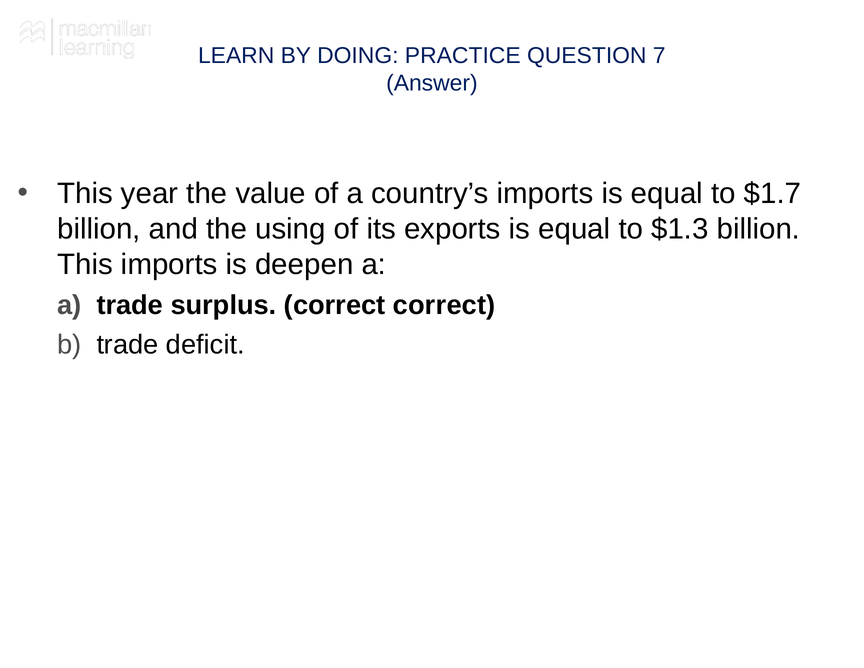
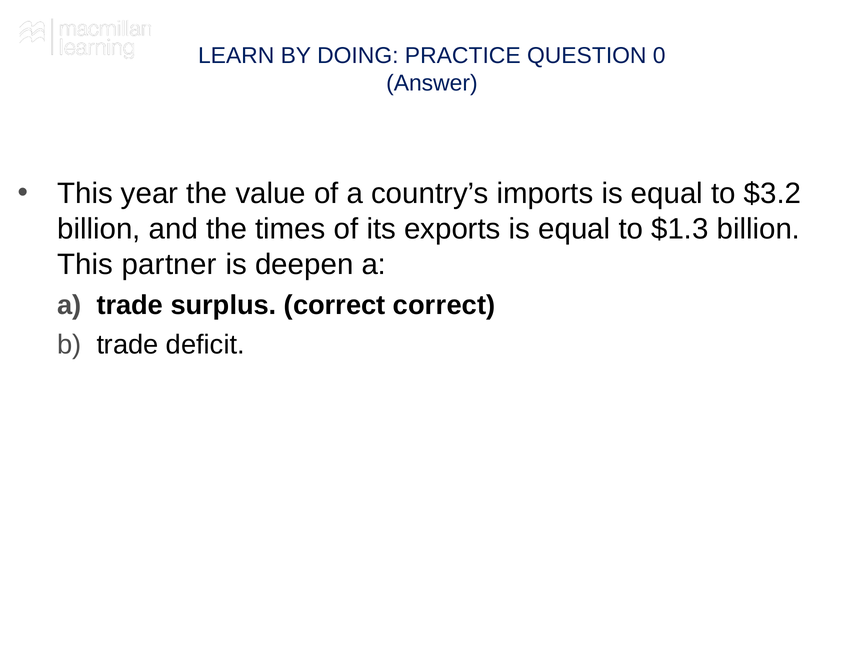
7: 7 -> 0 (659, 56)
$1.7: $1.7 -> $3.2 (773, 194)
using: using -> times (290, 229)
This imports: imports -> partner (169, 264)
